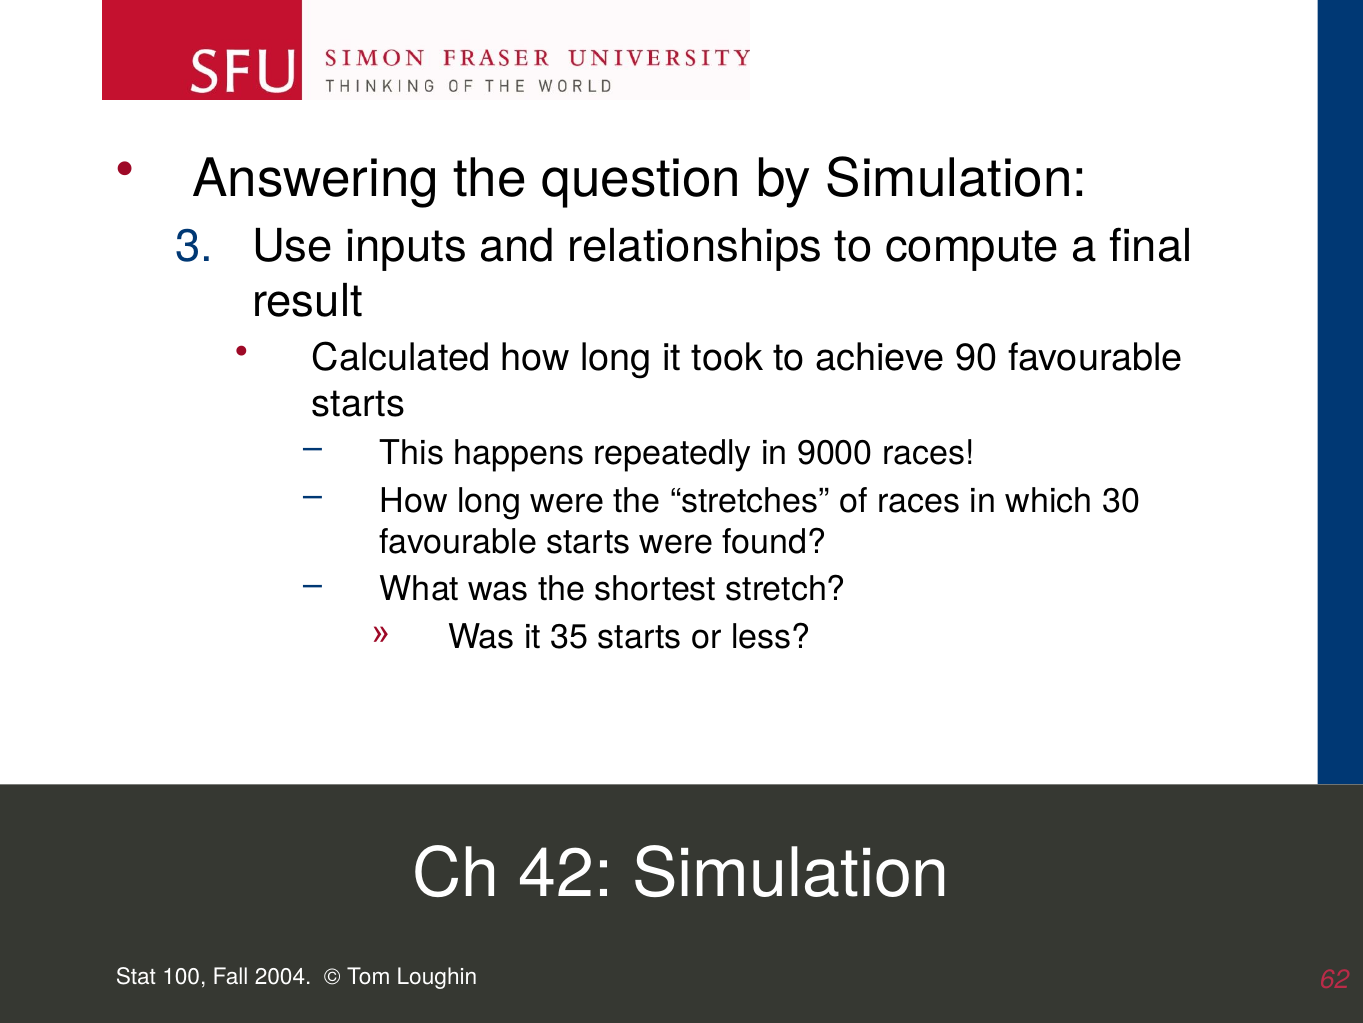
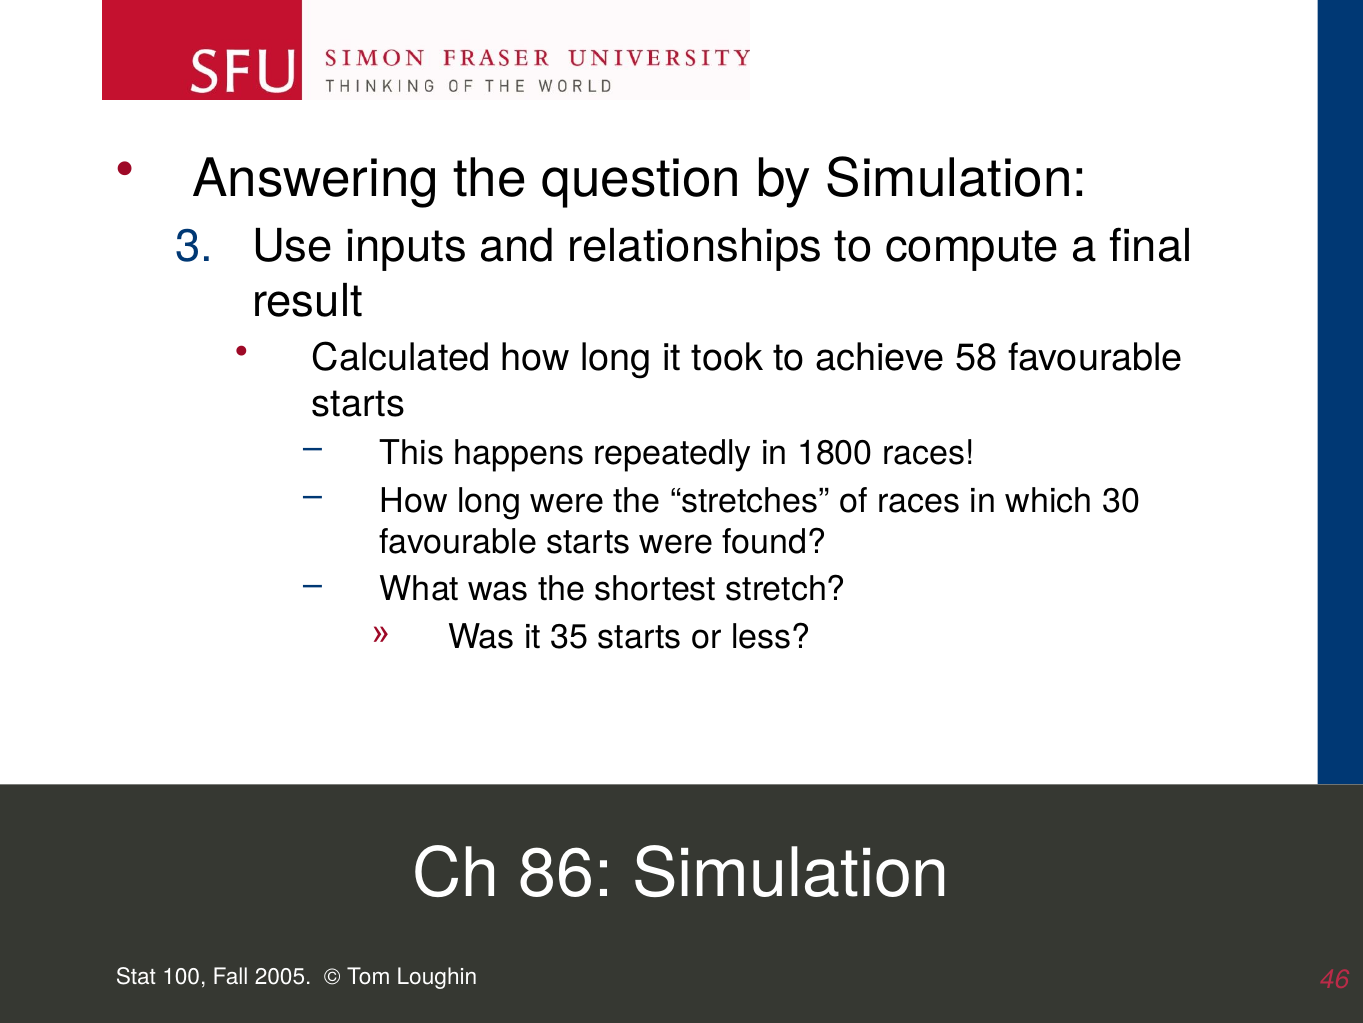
90: 90 -> 58 (977, 358)
9000: 9000 -> 1800 (835, 453)
42: 42 -> 86 (566, 874)
2004: 2004 -> 2005 (283, 976)
62: 62 -> 46 (1335, 979)
